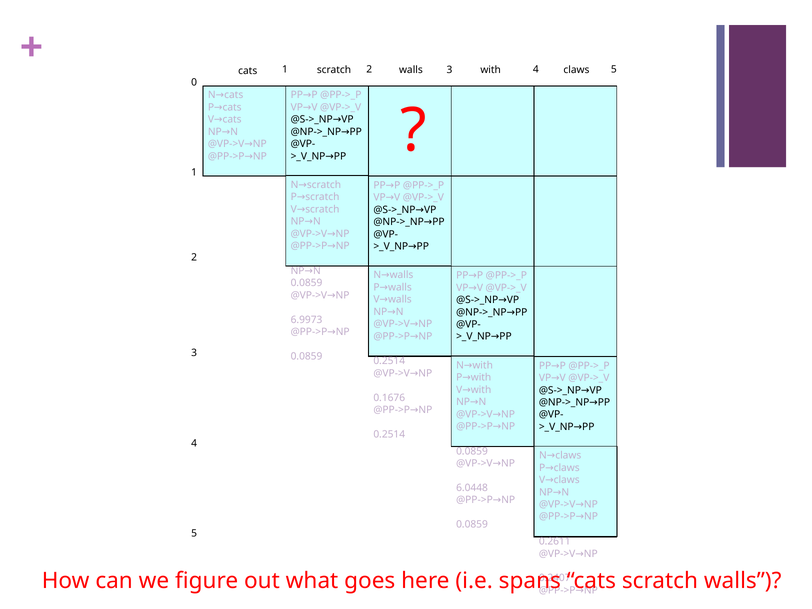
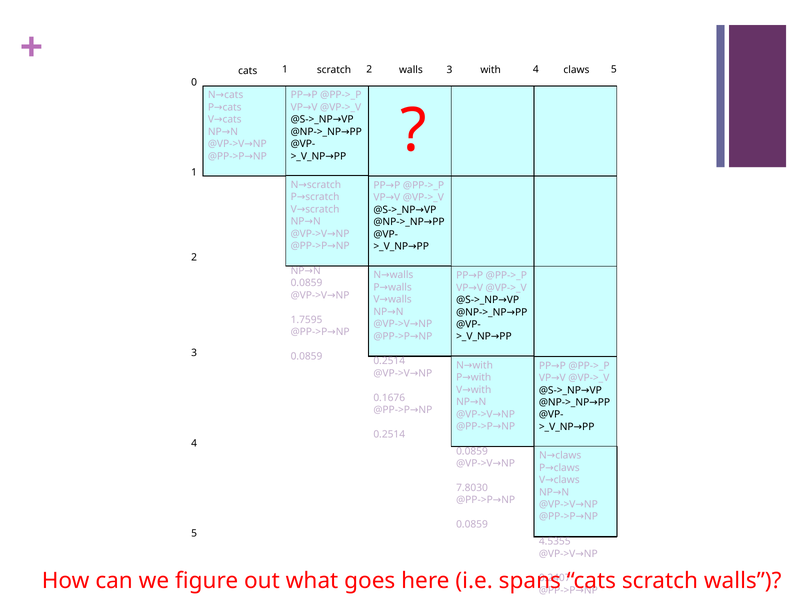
6.9973: 6.9973 -> 1.7595 (307, 320)
6.0448: 6.0448 -> 7.8030 (472, 488)
0.2611: 0.2611 -> 4.5355 (555, 541)
